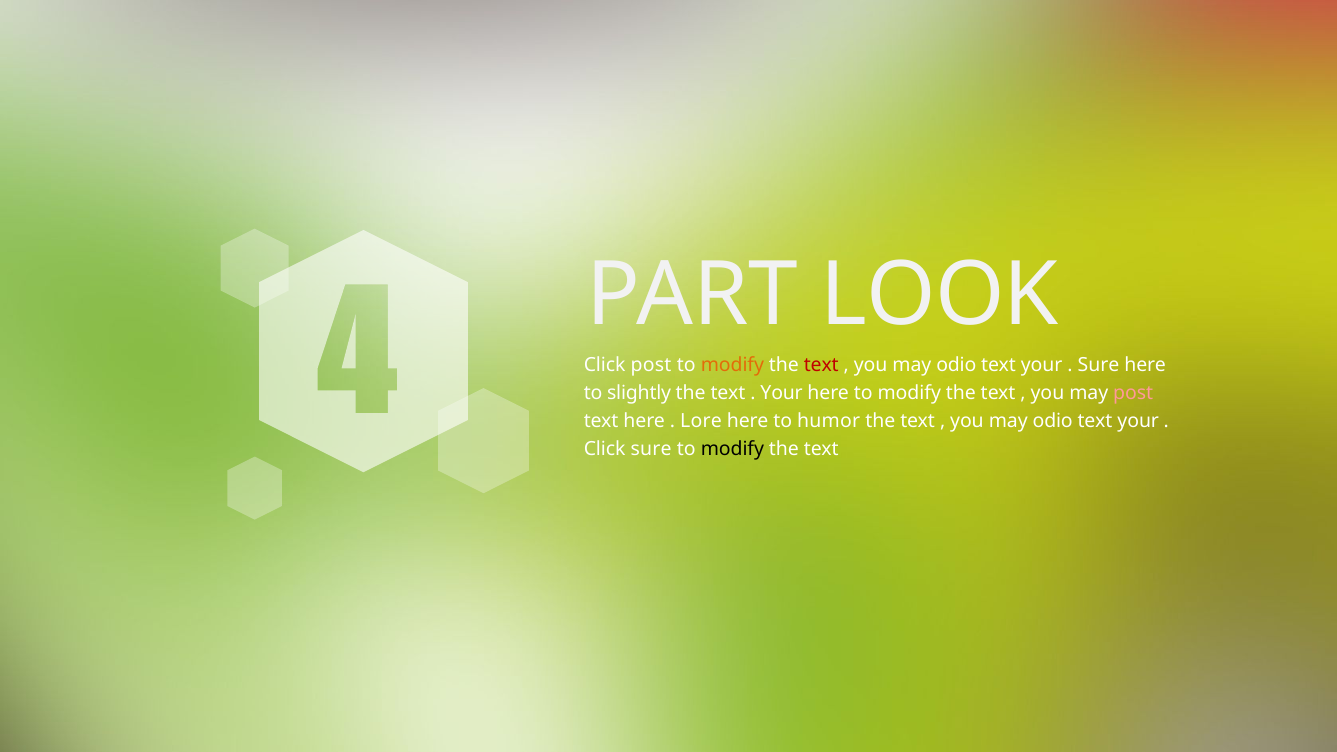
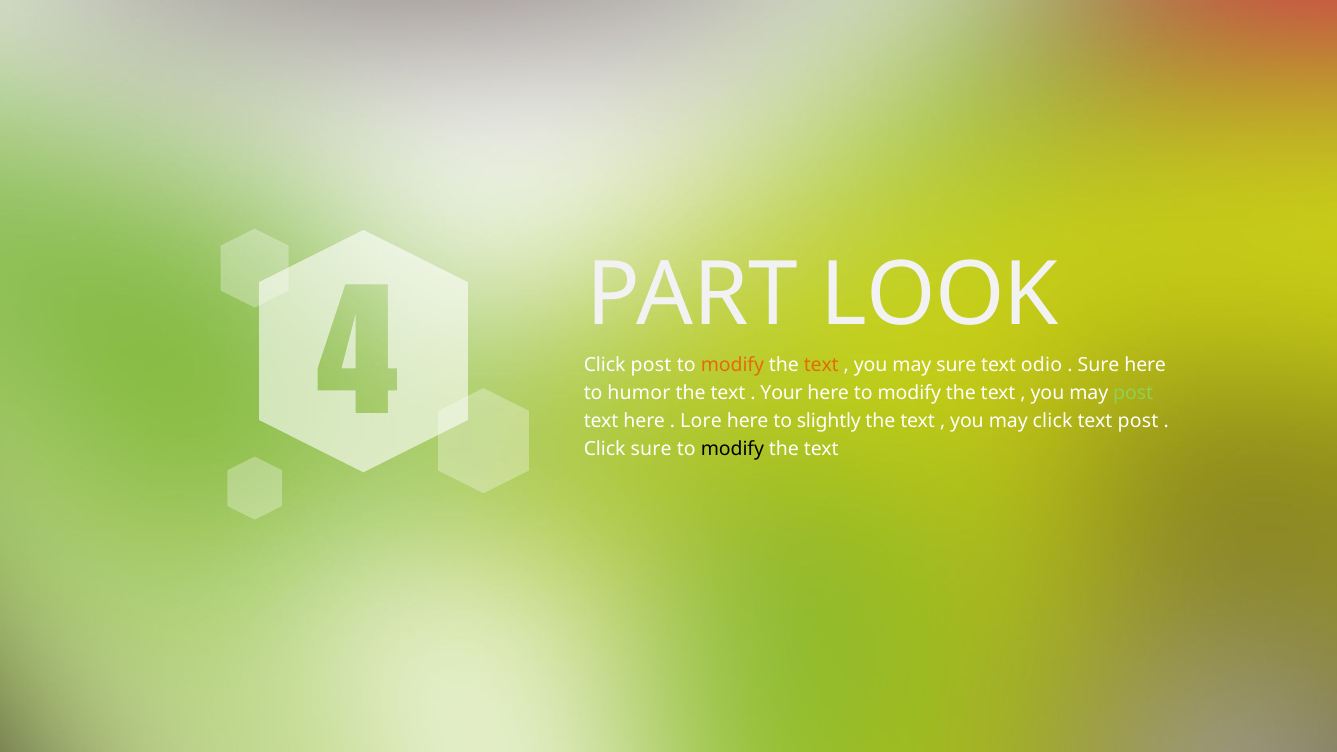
text colour: red -> orange (821, 365)
odio: odio -> sure (956, 365)
your: your -> odio (1041, 365)
slightly: slightly -> humor (639, 393)
post colour: pink -> light green (1133, 393)
humor: humor -> slightly (829, 421)
odio: odio -> click (1053, 421)
your: your -> post (1138, 421)
